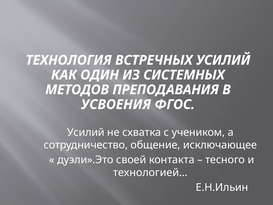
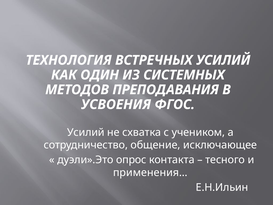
своей: своей -> опрос (131, 160)
технологией…: технологией… -> применения… (150, 172)
